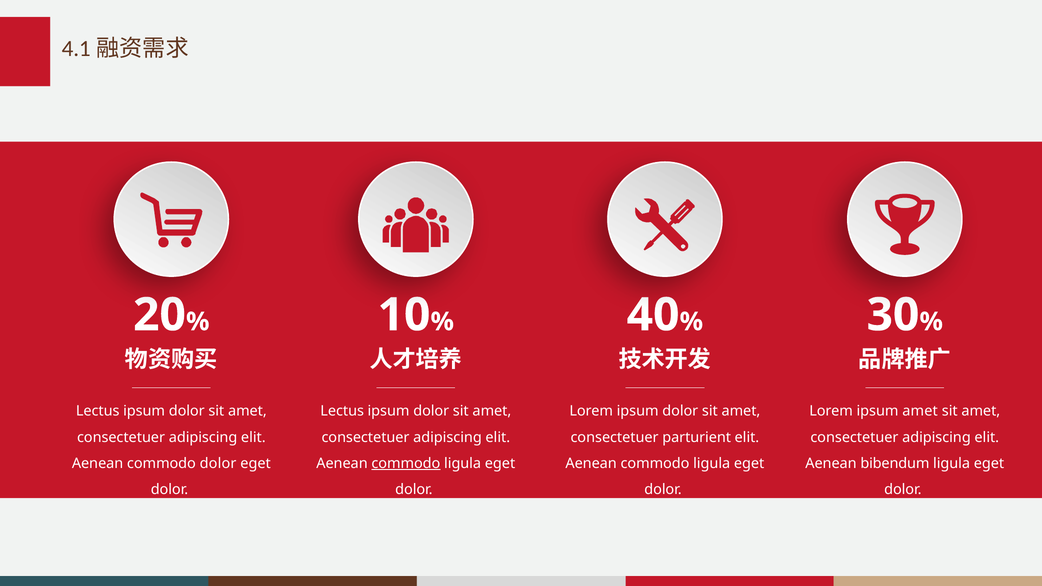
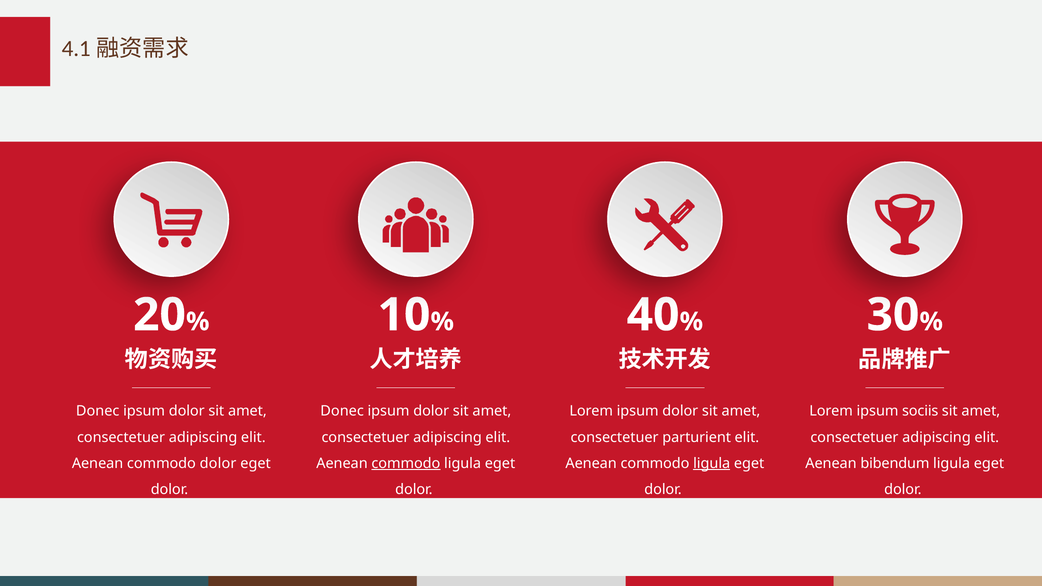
Lectus: Lectus -> Donec (98, 411)
Lectus: Lectus -> Donec (342, 411)
ipsum amet: amet -> sociis (920, 411)
ligula underline: none -> present (712, 464)
